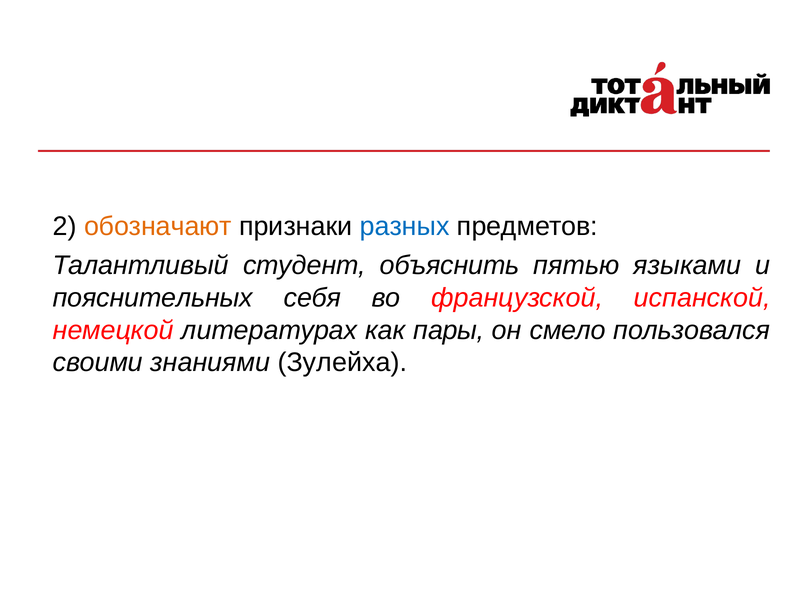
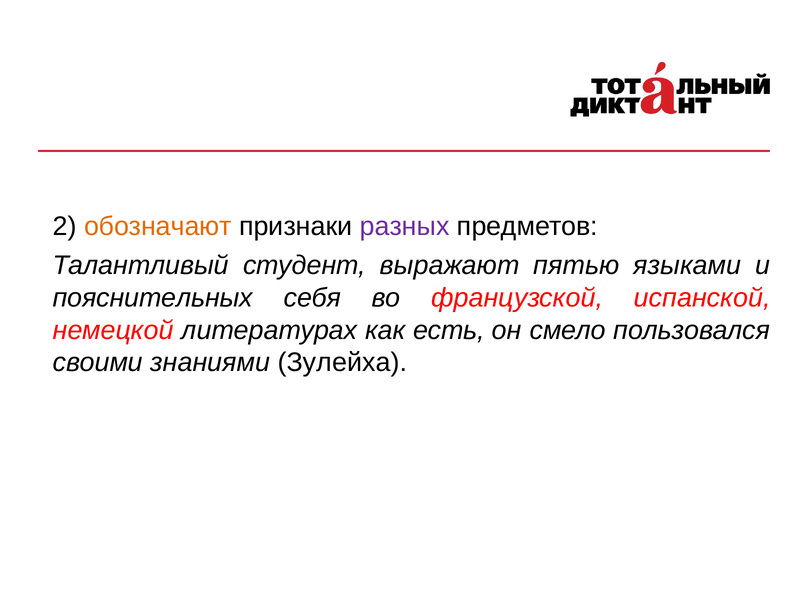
разных colour: blue -> purple (405, 226)
объяснить: объяснить -> выражают (450, 266)
пары: пары -> есть (449, 330)
